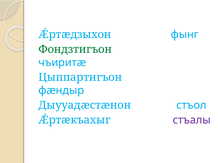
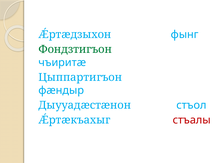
стъалы colour: purple -> red (192, 120)
